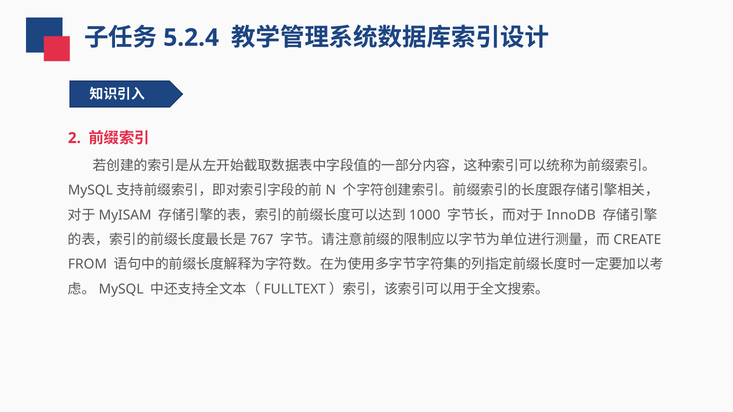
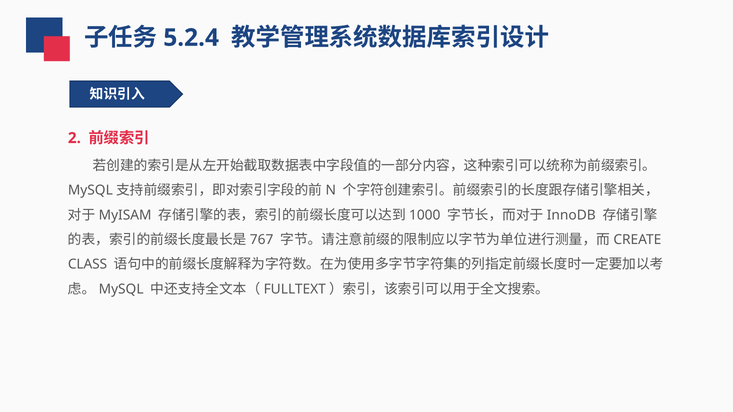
FROM: FROM -> CLASS (88, 265)
